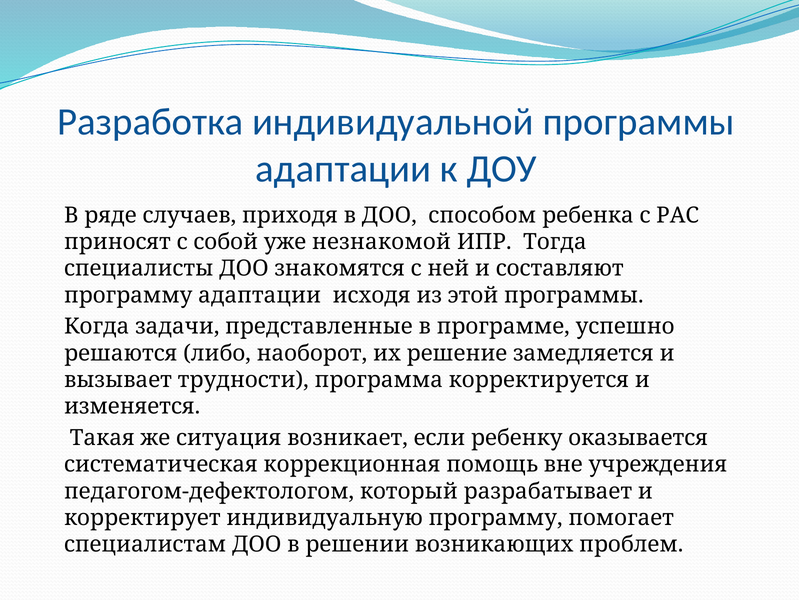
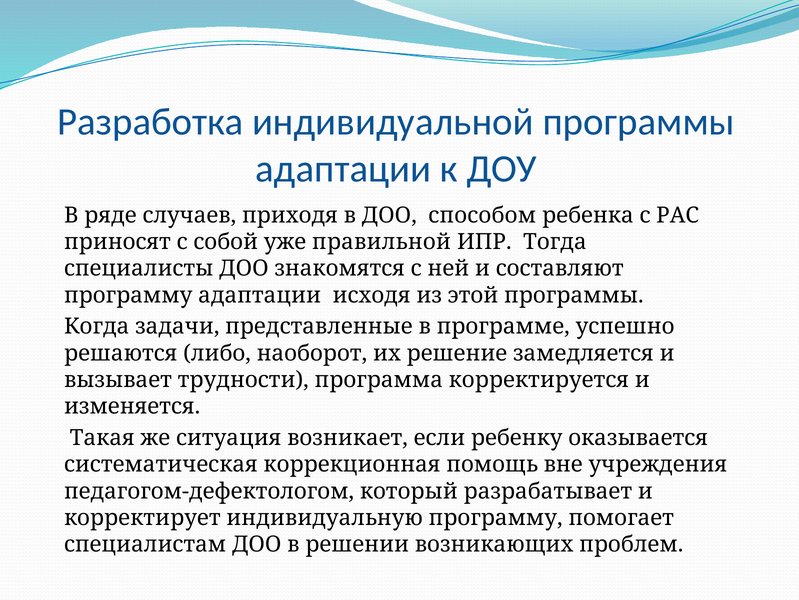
незнакомой: незнакомой -> правильной (381, 242)
